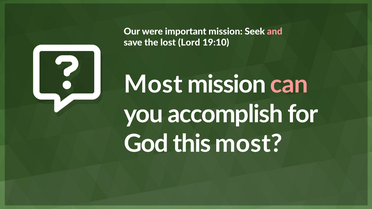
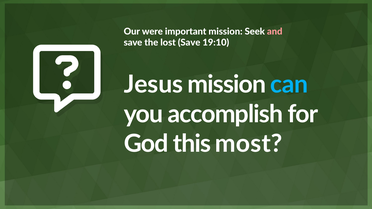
lost Lord: Lord -> Save (189, 43)
Most: Most -> Jesus (153, 84)
can colour: pink -> light blue (289, 84)
